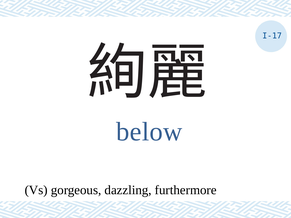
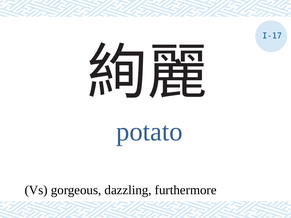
below: below -> potato (149, 132)
